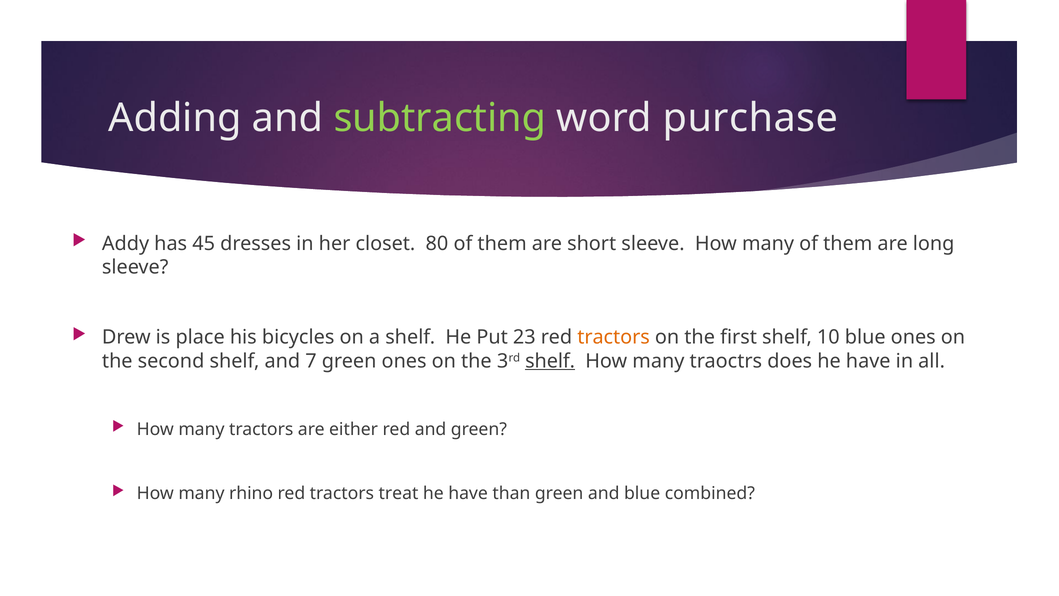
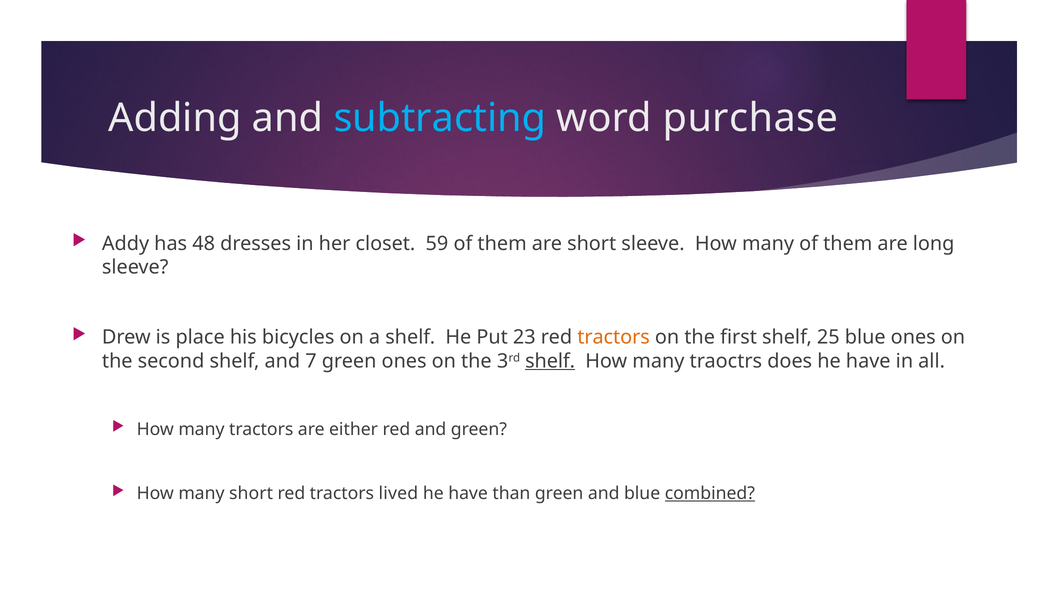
subtracting colour: light green -> light blue (440, 118)
45: 45 -> 48 (204, 243)
80: 80 -> 59 (437, 243)
10: 10 -> 25 (828, 337)
many rhino: rhino -> short (251, 493)
treat: treat -> lived (398, 493)
combined underline: none -> present (710, 493)
